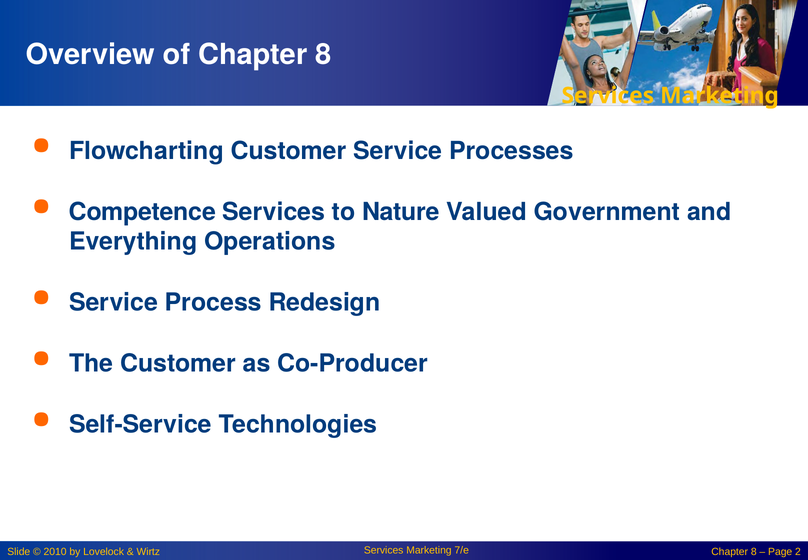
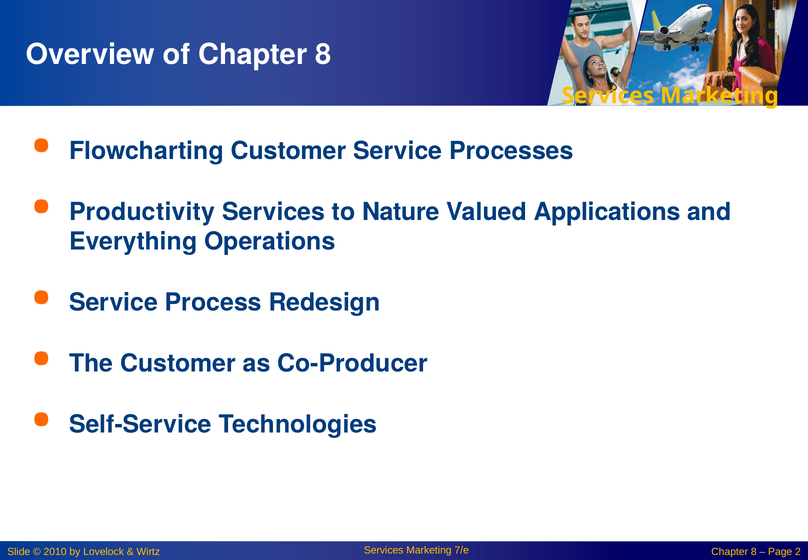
Competence: Competence -> Productivity (142, 212)
Government: Government -> Applications (607, 212)
